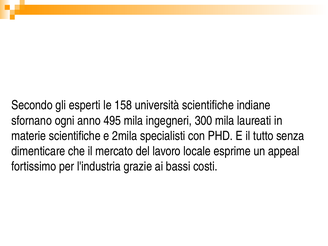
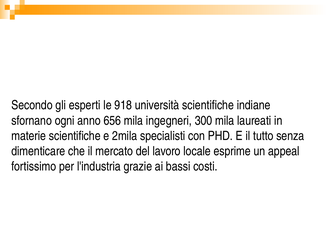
158: 158 -> 918 (123, 105)
495: 495 -> 656 (112, 121)
